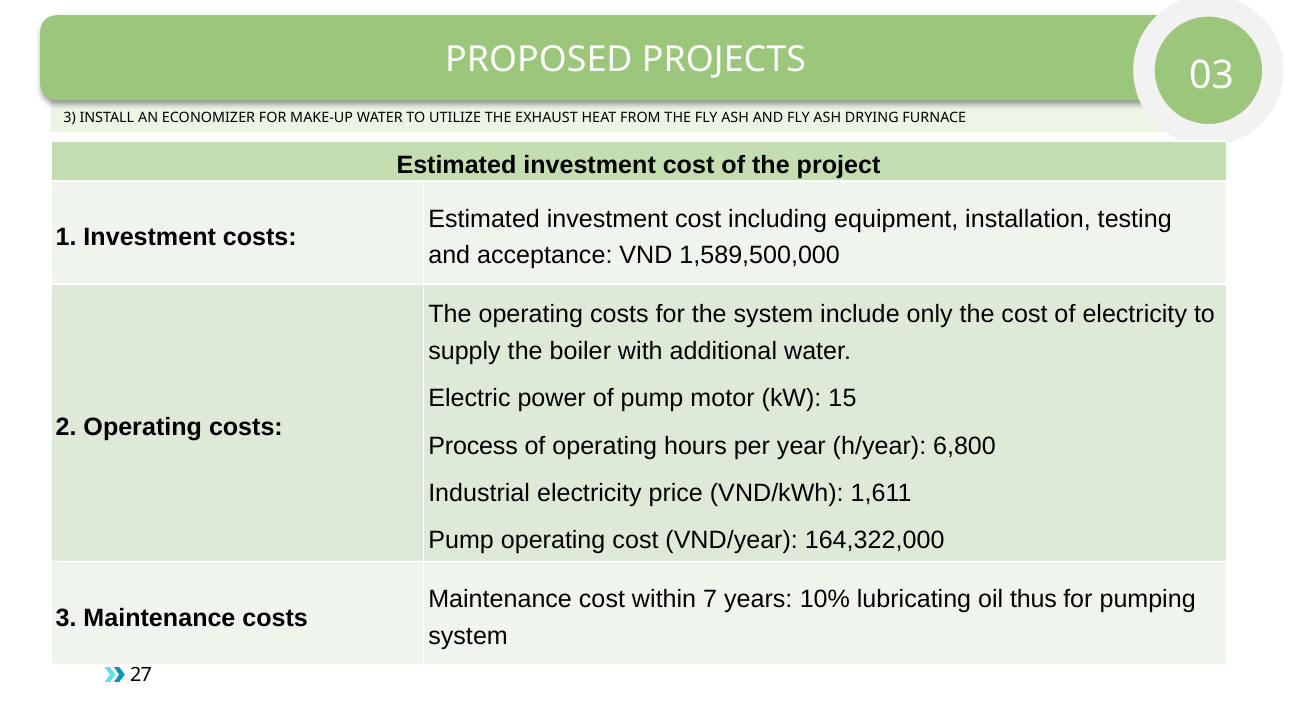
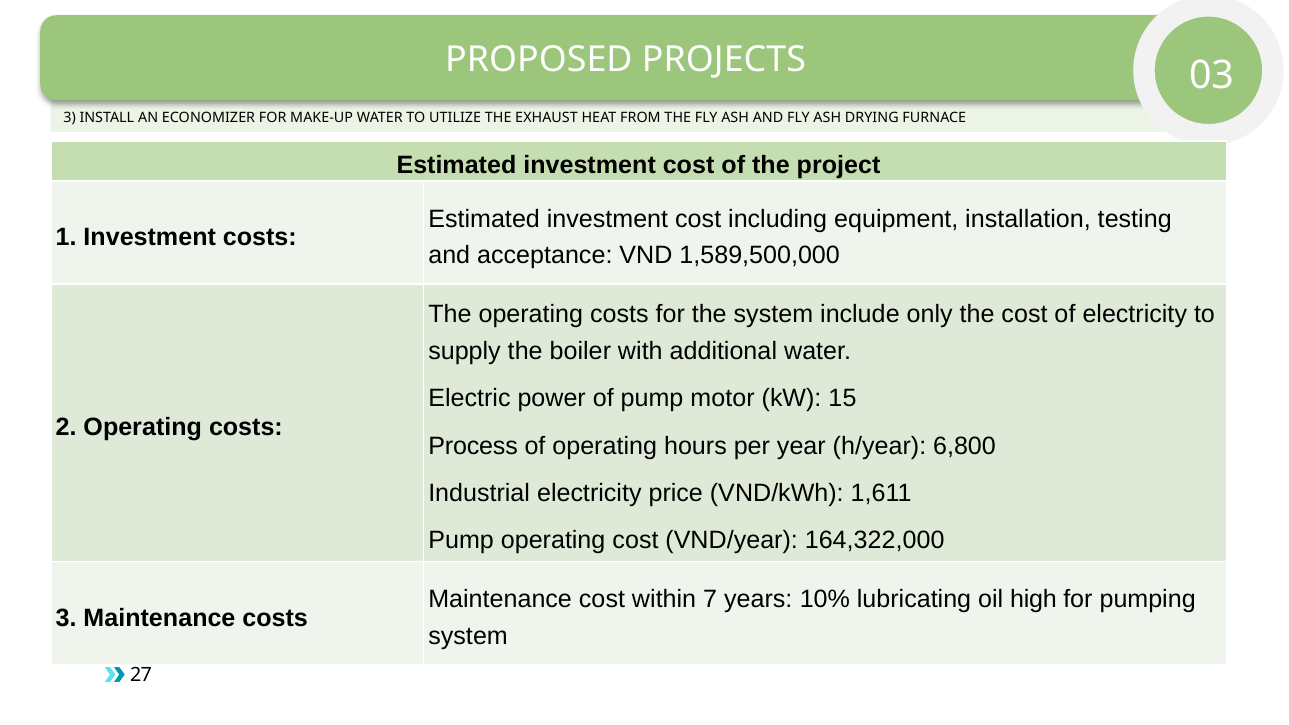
thus: thus -> high (1034, 600)
